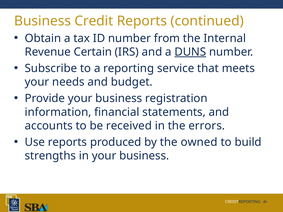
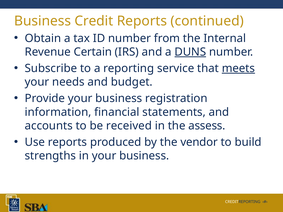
meets underline: none -> present (238, 68)
errors: errors -> assess (207, 126)
owned: owned -> vendor (199, 142)
